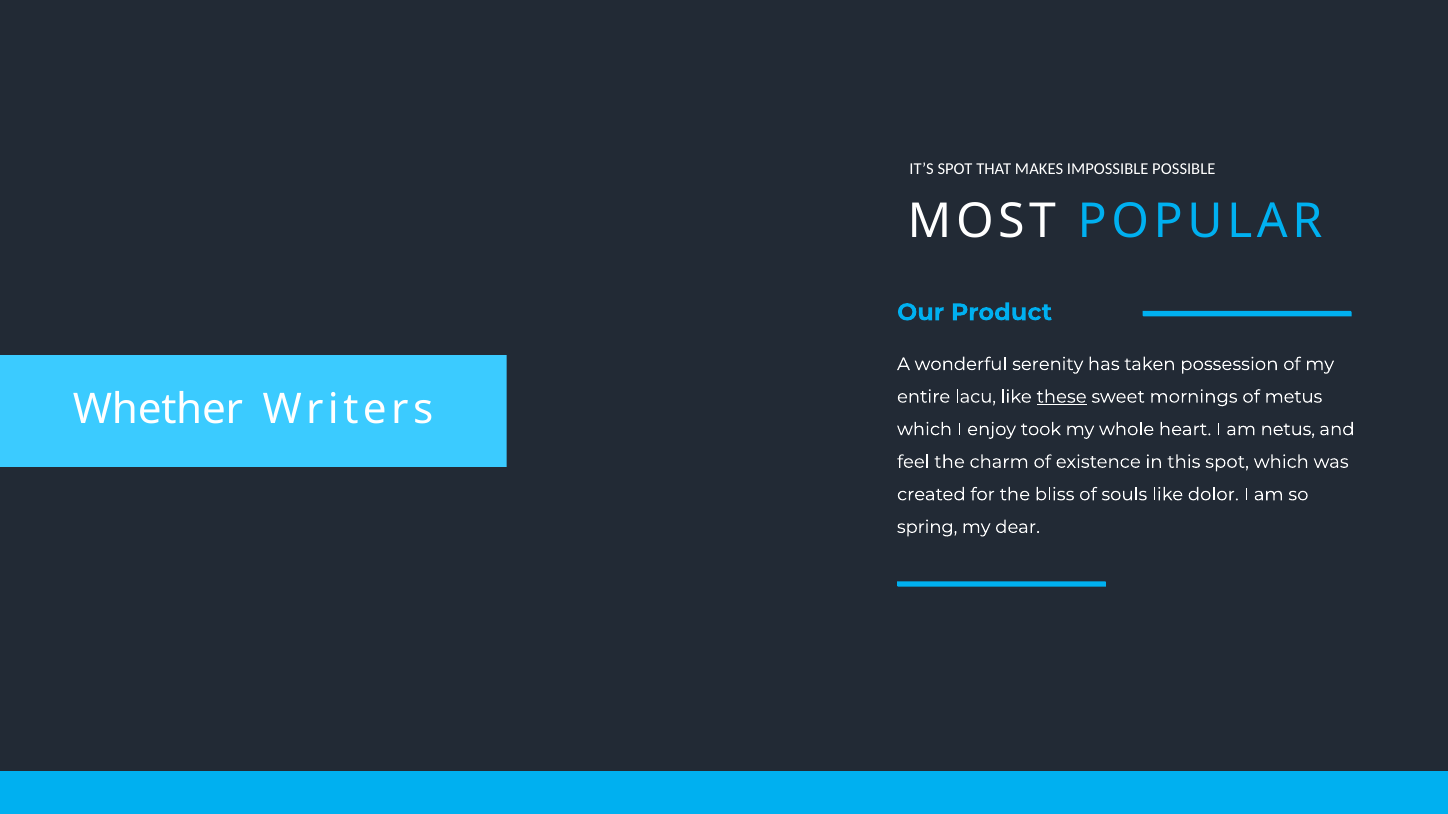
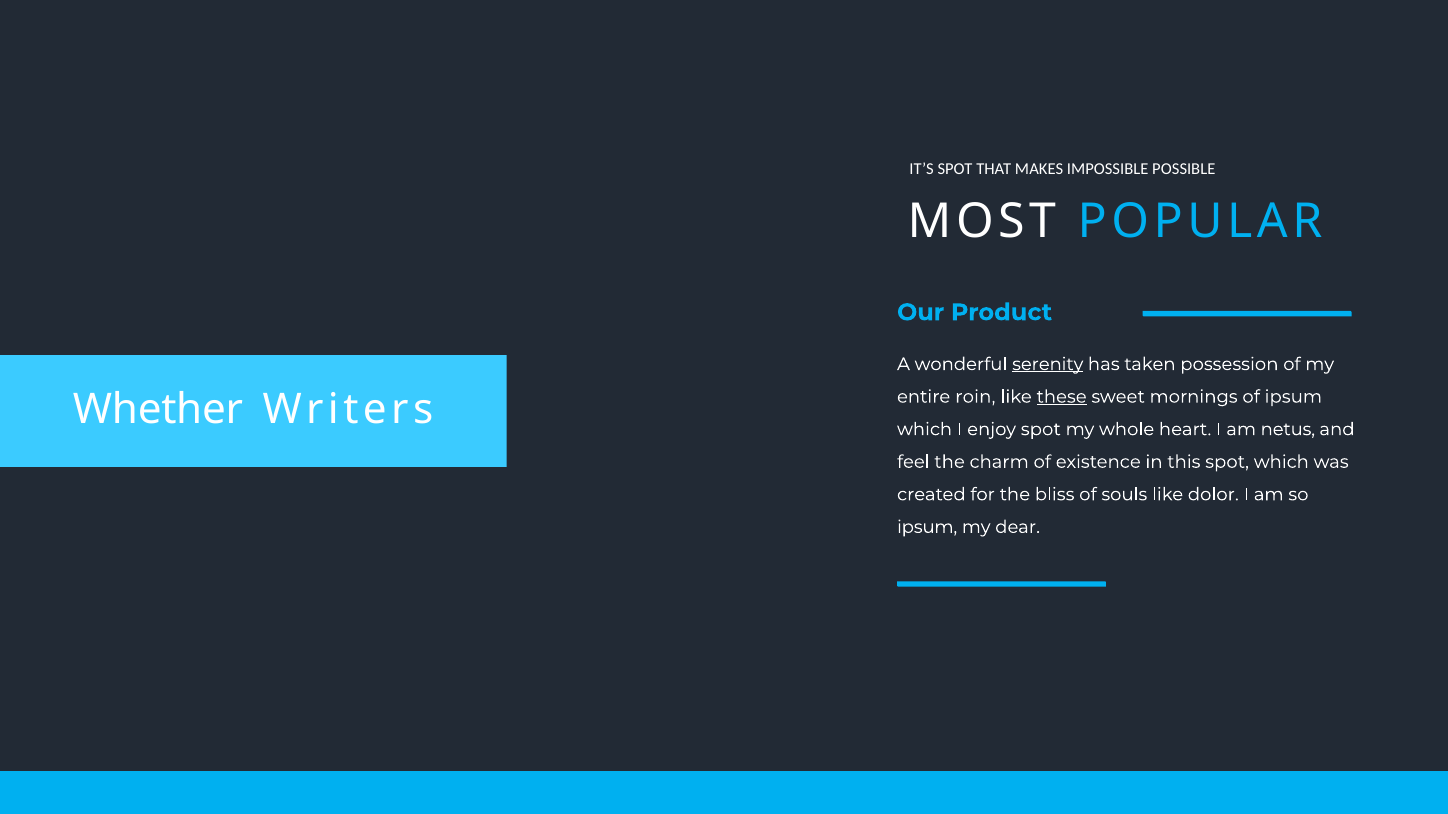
serenity underline: none -> present (1048, 364)
lacu: lacu -> roin (975, 397)
of metus: metus -> ipsum (1293, 397)
enjoy took: took -> spot (1041, 430)
spring: spring -> ipsum (927, 527)
